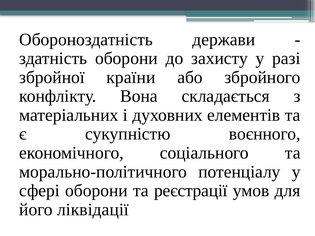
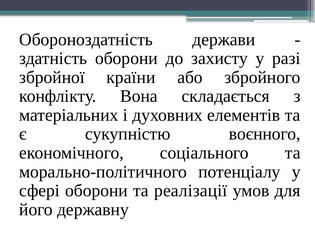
реєстрації: реєстрації -> реалізації (191, 191)
ліквідації: ліквідації -> державну (93, 210)
